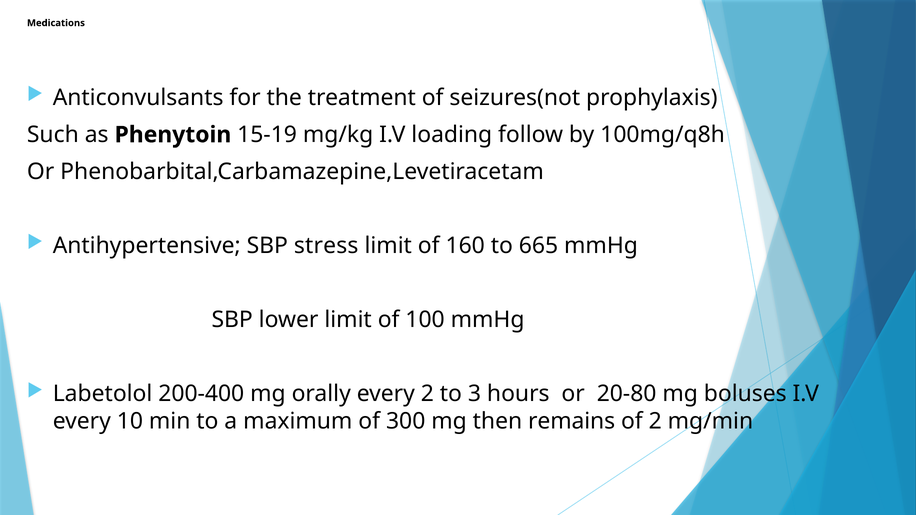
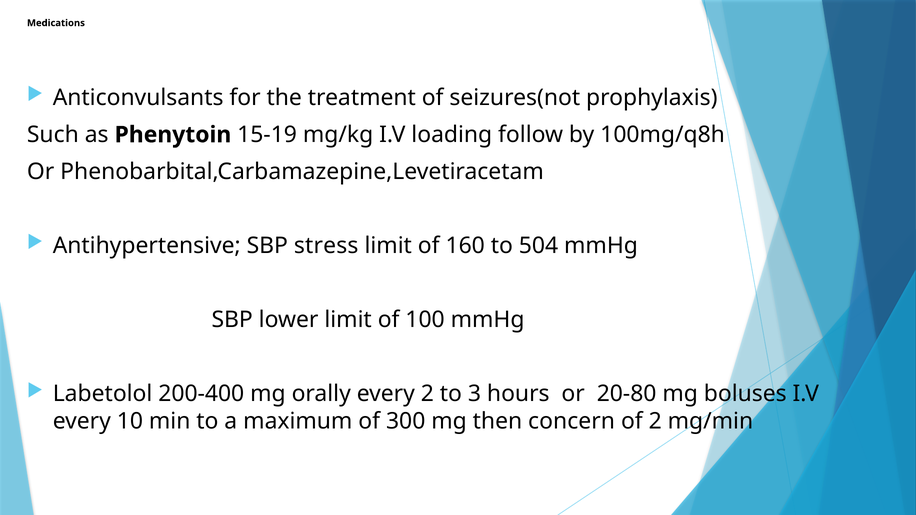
665: 665 -> 504 (538, 246)
remains: remains -> concern (572, 421)
